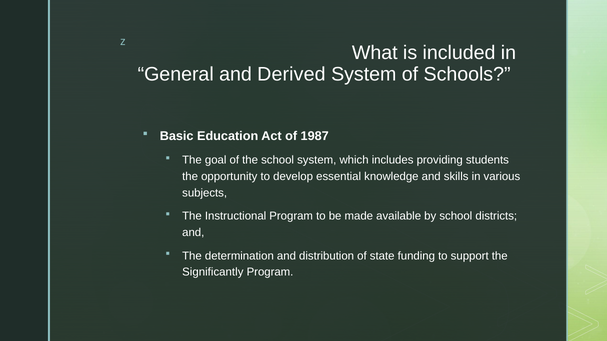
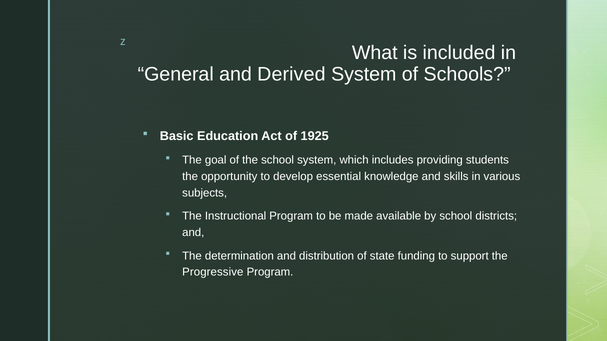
1987: 1987 -> 1925 (315, 136)
Significantly: Significantly -> Progressive (213, 273)
